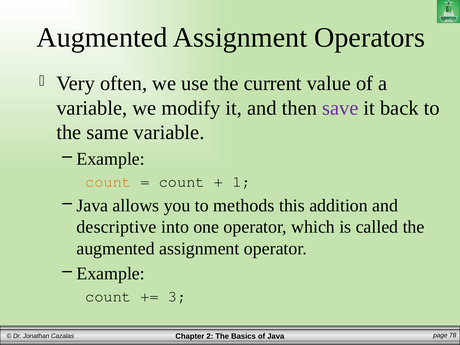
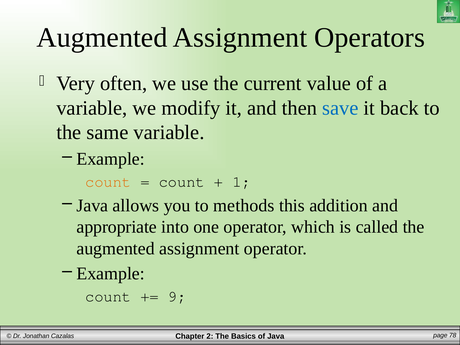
save colour: purple -> blue (340, 108)
descriptive: descriptive -> appropriate (117, 227)
3: 3 -> 9 (177, 296)
